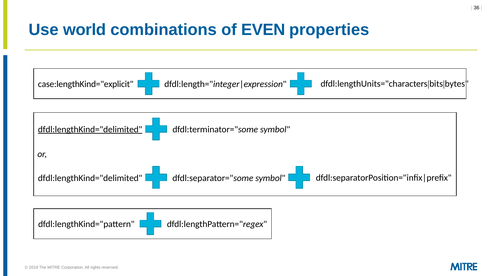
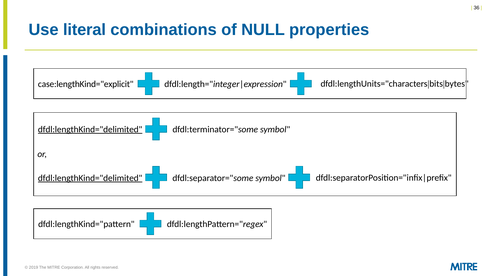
world: world -> literal (84, 30)
EVEN: EVEN -> NULL (263, 30)
dfdl:lengthKind="delimited underline: none -> present (90, 178)
